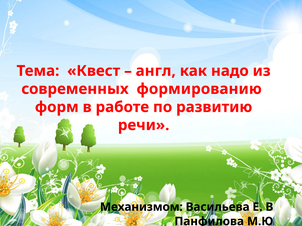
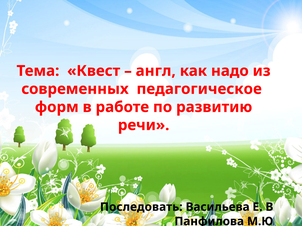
формированию: формированию -> педагогическое (199, 89)
Механизмом: Механизмом -> Последовать (141, 207)
